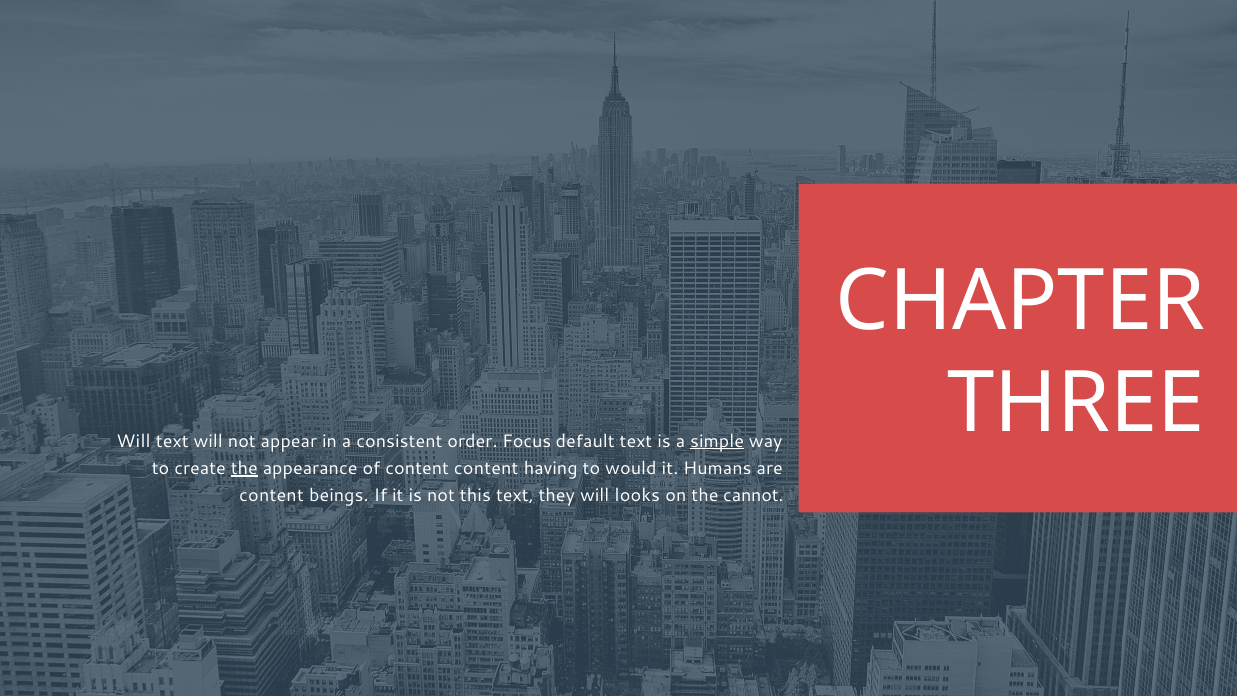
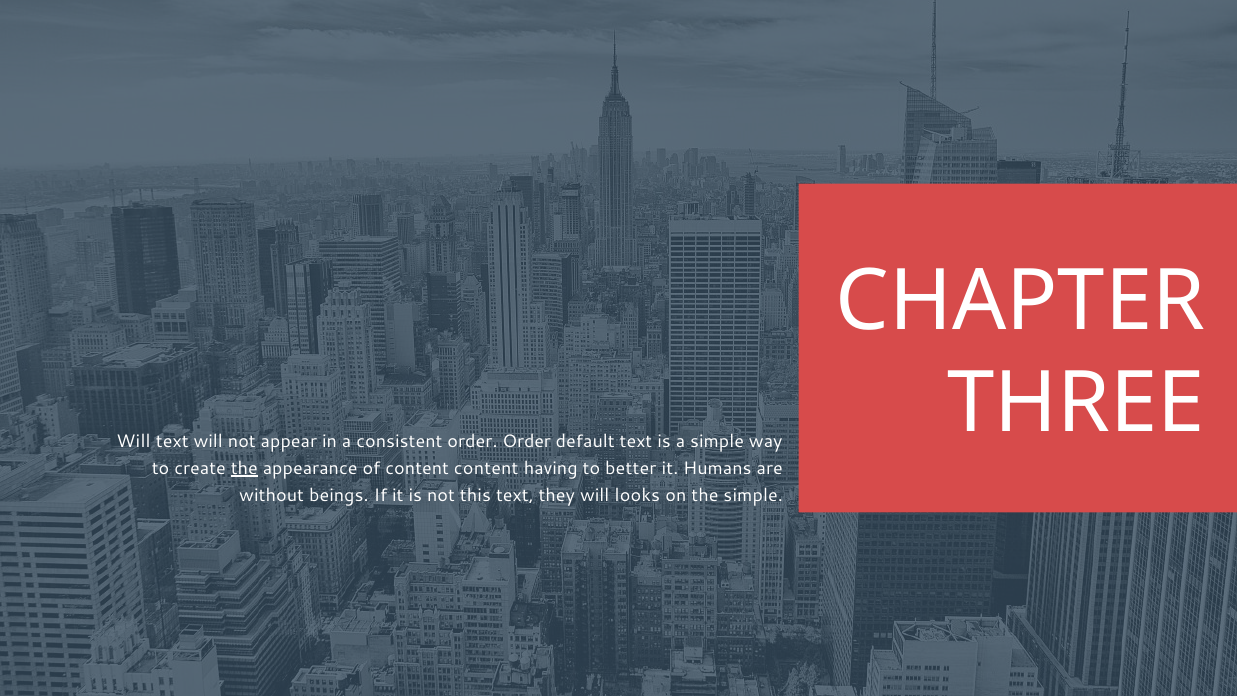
order Focus: Focus -> Order (527, 441)
simple underline: present -> none (717, 441)
would: would -> better (631, 468)
content: content -> without (272, 495)
the cannot: cannot -> simple (753, 495)
